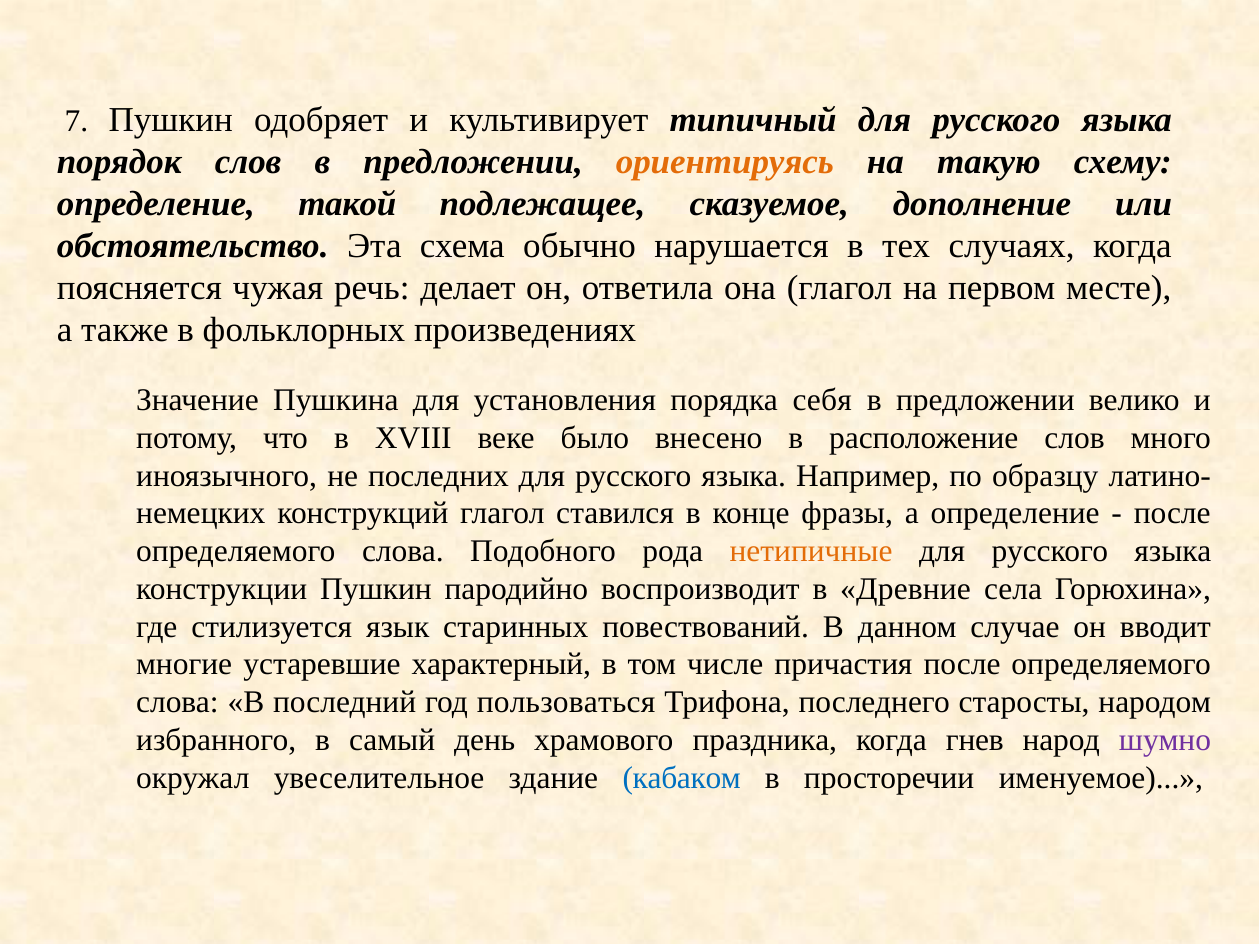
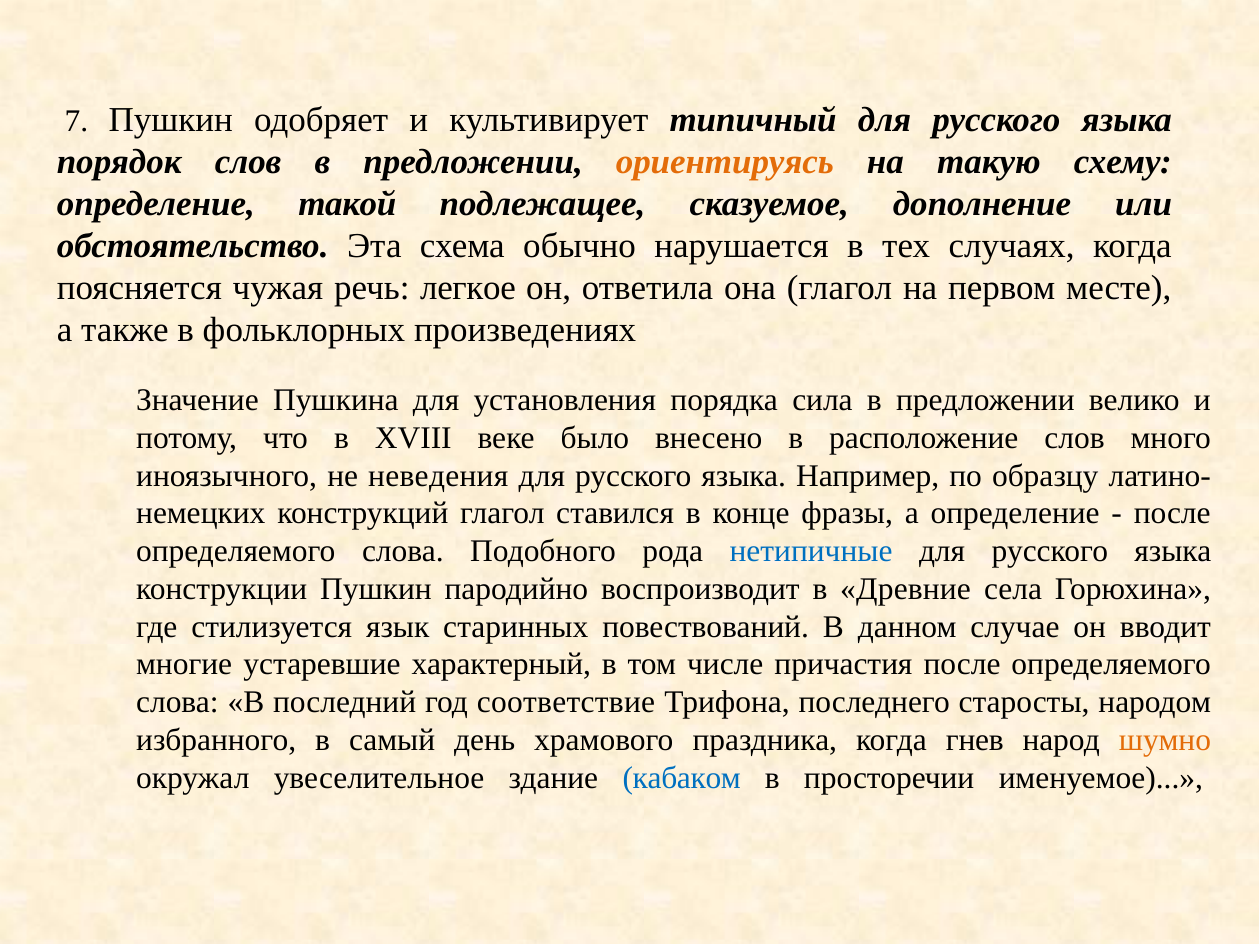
делает: делает -> легкое (468, 288)
себя: себя -> сила (822, 400)
последних: последних -> неведения (438, 476)
нетипичные colour: orange -> blue (811, 551)
пользоваться: пользоваться -> соответствие (566, 702)
шумно colour: purple -> orange (1165, 740)
